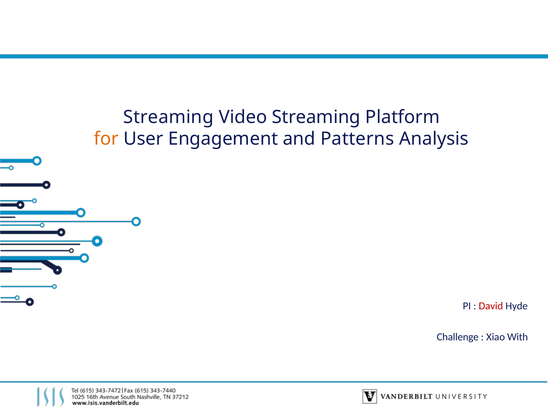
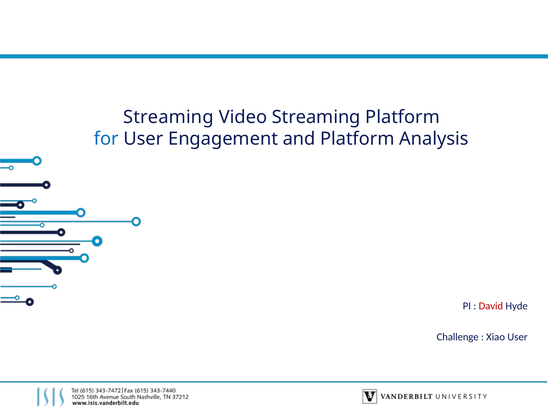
for colour: orange -> blue (106, 139)
and Patterns: Patterns -> Platform (357, 139)
Xiao With: With -> User (517, 337)
